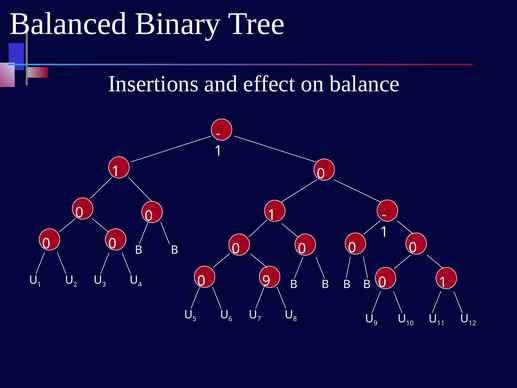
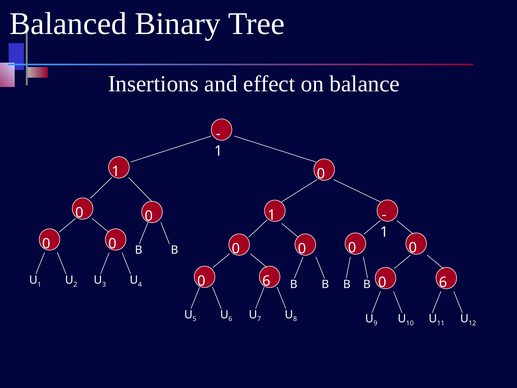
9: 9 -> 6 (266, 281)
1: 1 -> 6 (443, 282)
